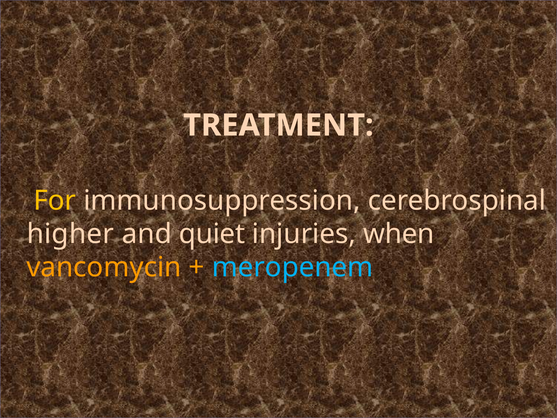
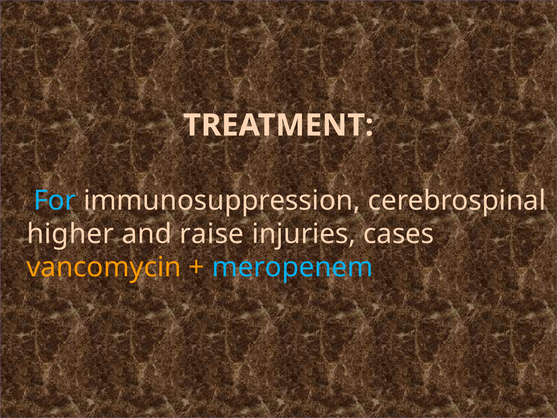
For colour: yellow -> light blue (55, 200)
quiet: quiet -> raise (212, 234)
when: when -> cases (399, 234)
